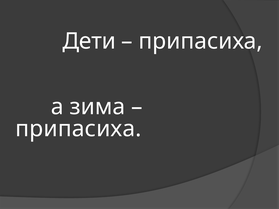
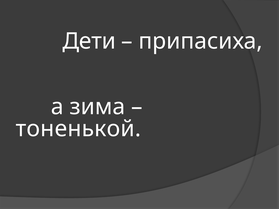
припасиха: припасиха -> тоненькой (78, 129)
